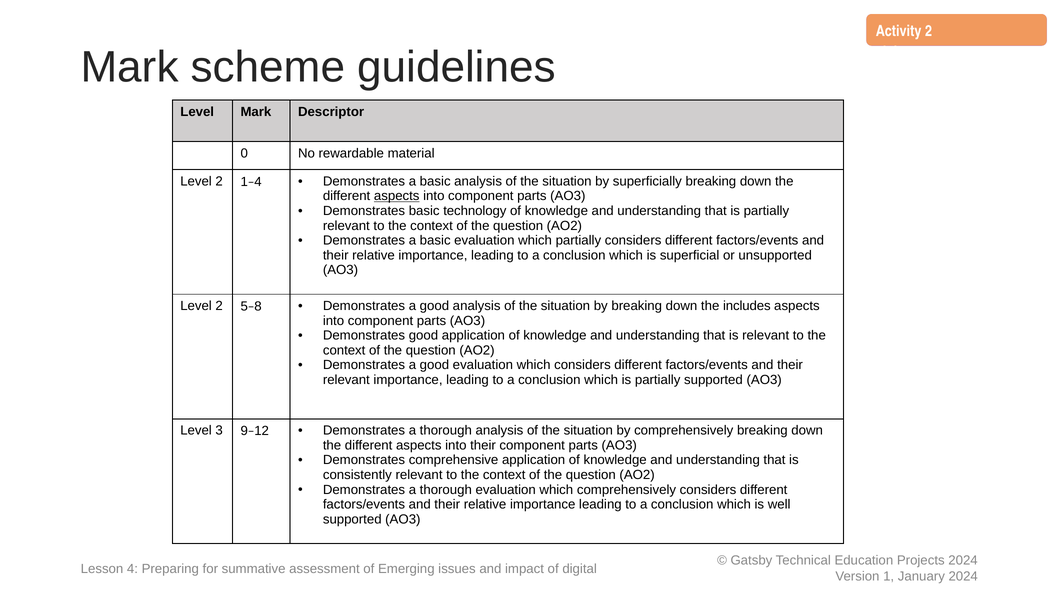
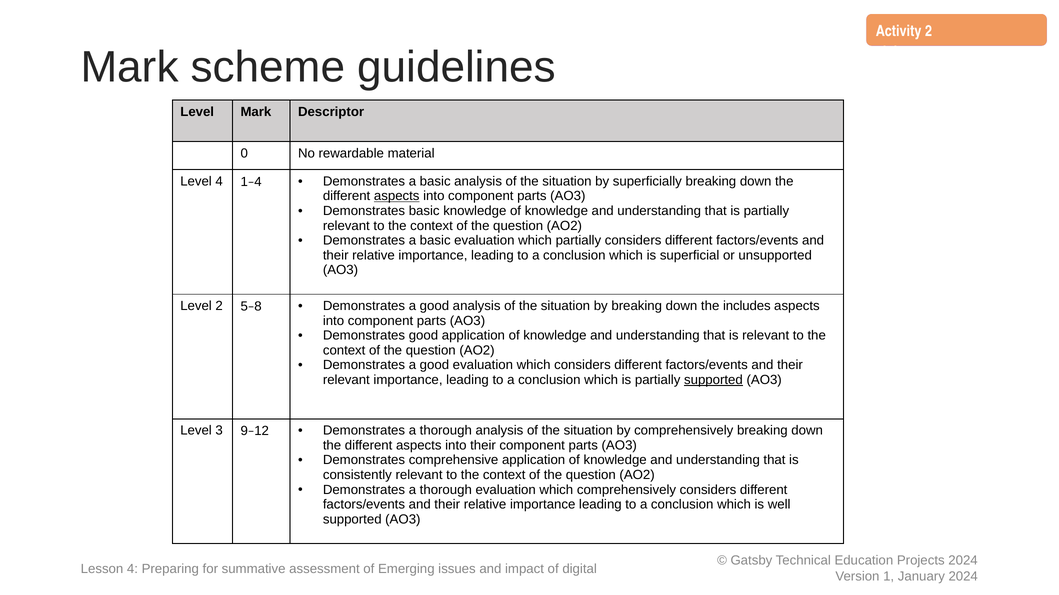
2: 2 -> 4 (219, 181)
basic technology: technology -> knowledge (475, 211)
supported underline: none -> present (713, 380)
